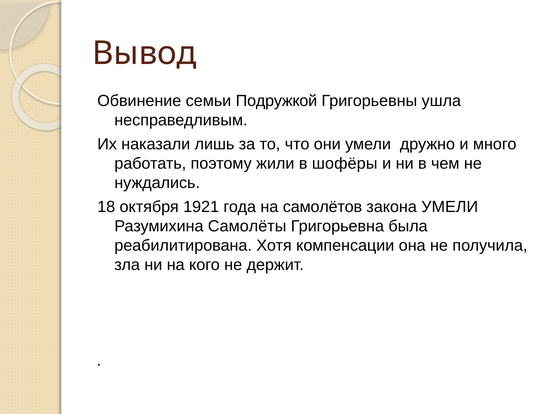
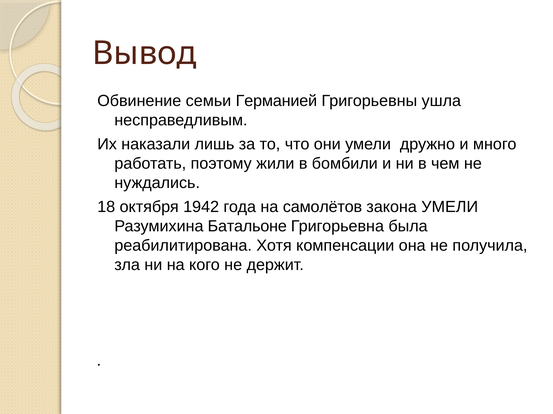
Подружкой: Подружкой -> Германией (276, 101)
шофёры: шофёры -> бомбили (345, 164)
1921: 1921 -> 1942 (201, 207)
Самолёты: Самолёты -> Батальоне (247, 226)
